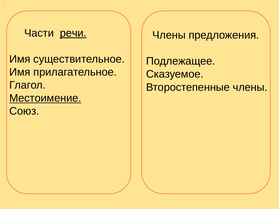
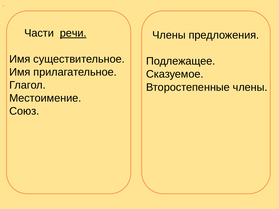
Местоимение underline: present -> none (45, 98)
